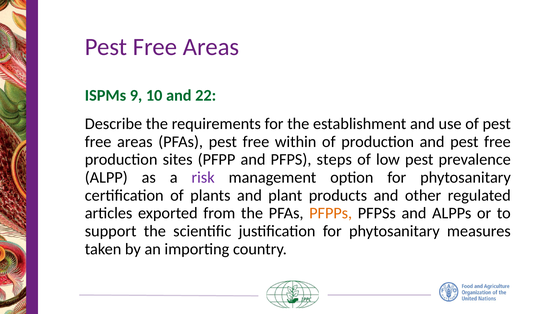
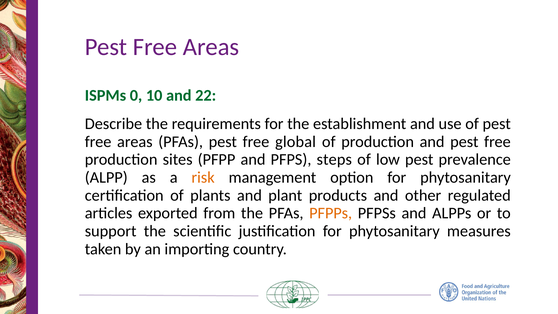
9: 9 -> 0 (136, 95)
within: within -> global (296, 142)
risk colour: purple -> orange (203, 177)
